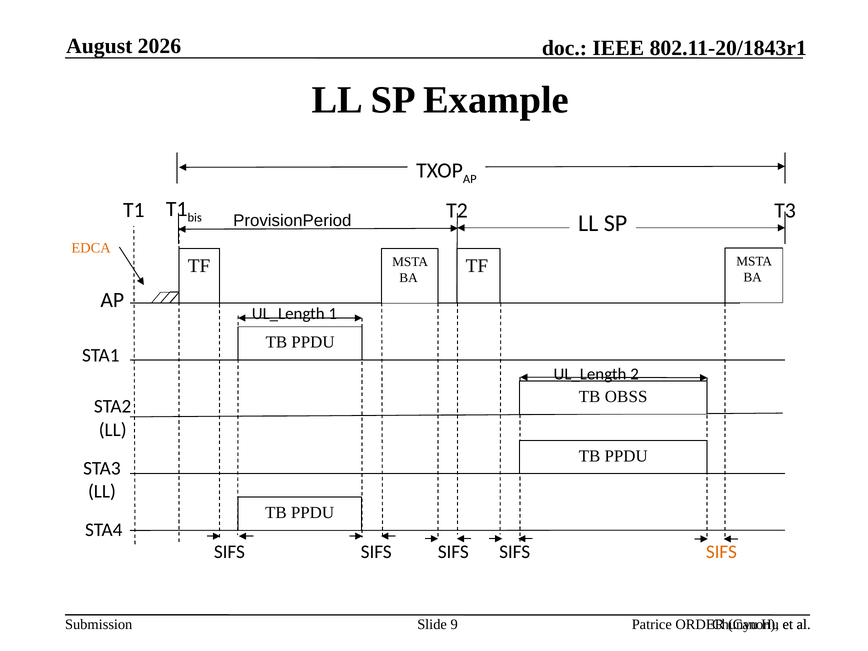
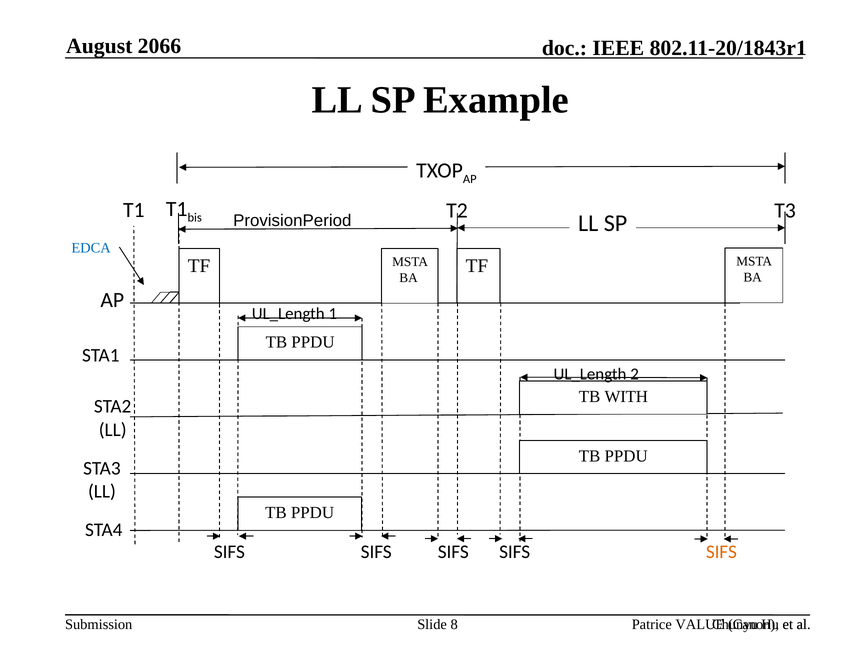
2026: 2026 -> 2066 (159, 46)
EDCA colour: orange -> blue (91, 248)
OBSS: OBSS -> WITH (626, 397)
9: 9 -> 8 (454, 624)
ORDER: ORDER -> VALUE (700, 624)
